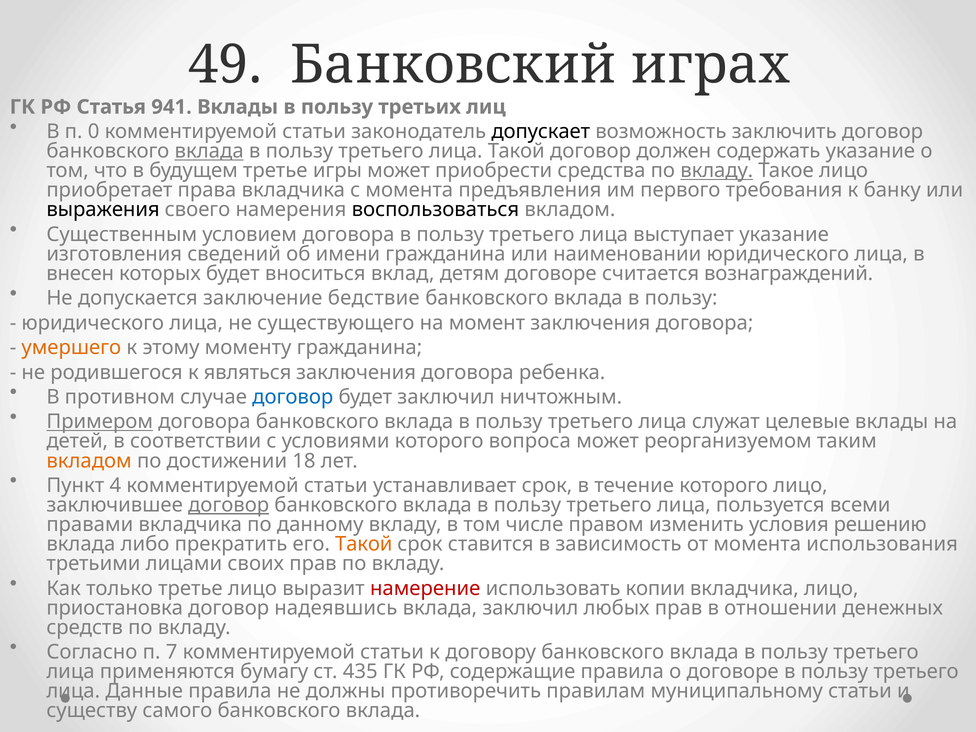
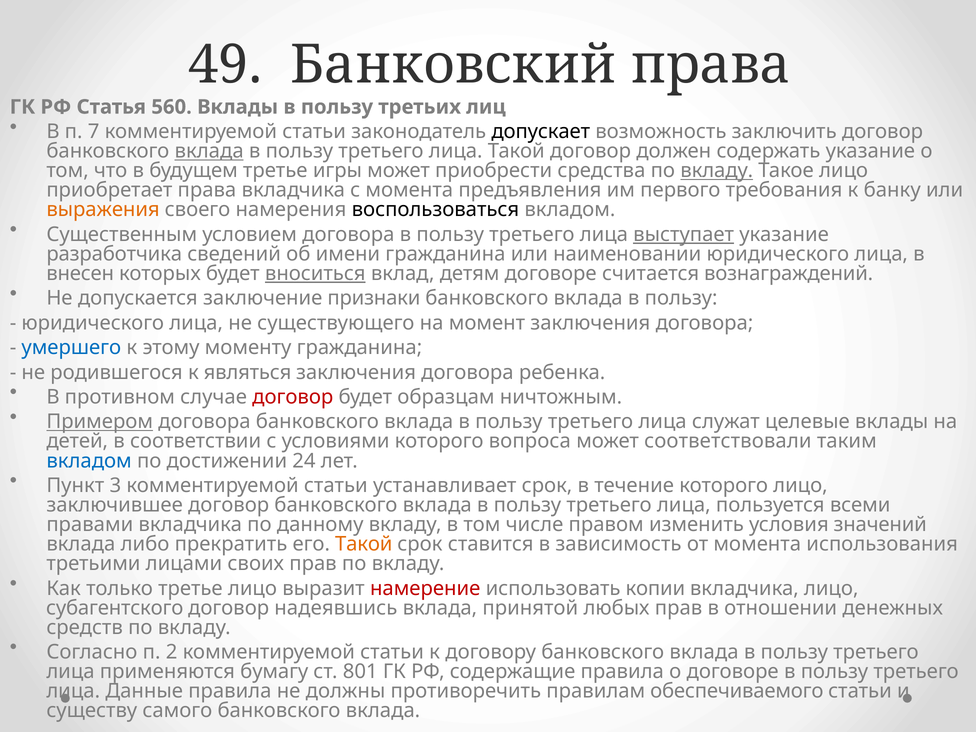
Банковский играх: играх -> права (711, 65)
941: 941 -> 560 (172, 107)
0: 0 -> 7 (94, 132)
выражения colour: black -> orange (103, 210)
выступает underline: none -> present (684, 234)
изготовления: изготовления -> разработчика (114, 254)
вноситься underline: none -> present (315, 274)
бедствие: бедствие -> признаки (374, 298)
умершего colour: orange -> blue (71, 348)
договор colour: blue -> red (293, 397)
будет заключил: заключил -> образцам (446, 397)
реорганизуемом: реорганизуемом -> соответствовали (728, 441)
вкладом colour: orange -> blue (89, 461)
18: 18 -> 24 (304, 461)
4: 4 -> 3 (115, 486)
договор underline: present -> none (229, 505)
решению: решению -> значений (880, 525)
приостановка: приостановка -> субагентского (115, 608)
вклада заключил: заключил -> принятой (530, 608)
7: 7 -> 2 (172, 652)
435: 435 -> 801 (360, 672)
муниципальному: муниципальному -> обеспечиваемого (737, 691)
